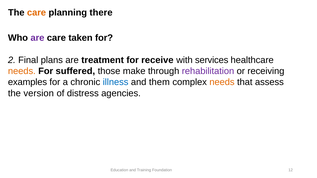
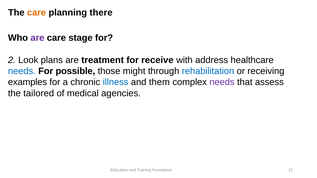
taken: taken -> stage (81, 38)
Final: Final -> Look (28, 60)
services: services -> address (212, 60)
needs colour: orange -> blue (22, 71)
suffered: suffered -> possible (75, 71)
make: make -> might (134, 71)
rehabilitation colour: purple -> blue (208, 71)
needs colour: orange -> purple (222, 82)
version: version -> tailored (39, 93)
distress: distress -> medical (83, 93)
